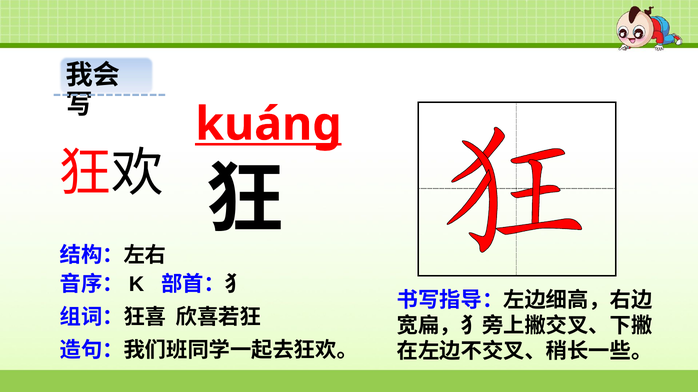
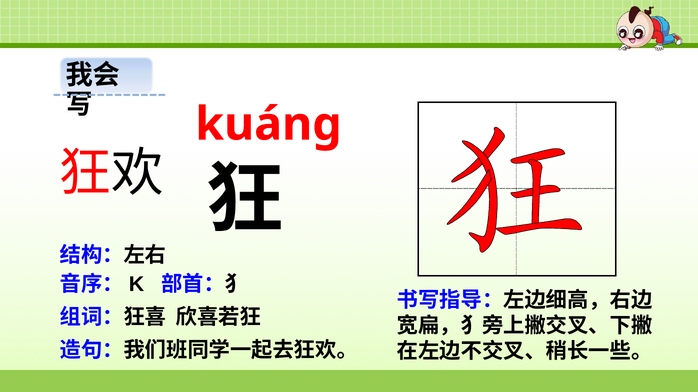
kuáng underline: present -> none (268, 125)
